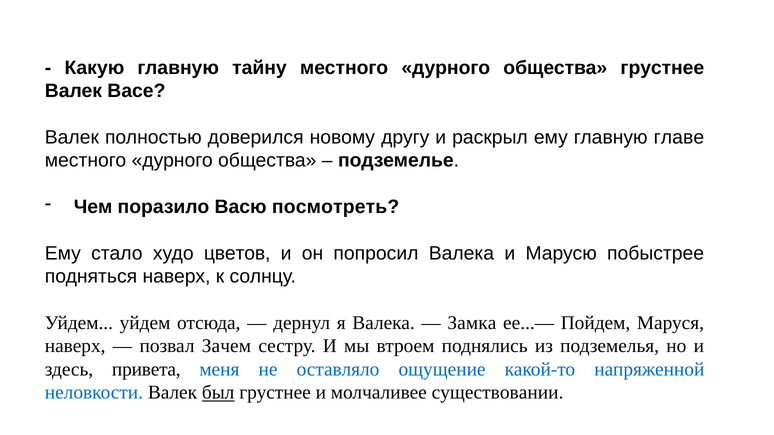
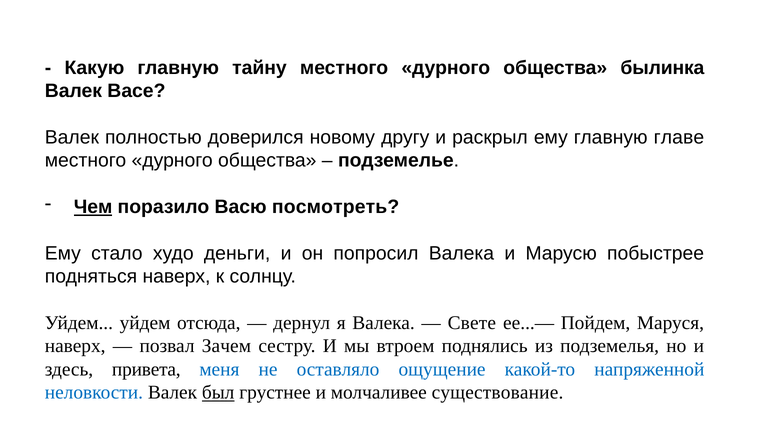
общества грустнее: грустнее -> былинка (662, 68)
Чем underline: none -> present (93, 207)
цветов: цветов -> деньги (237, 254)
Замка: Замка -> Свете (472, 323)
существовании: существовании -> существование (497, 393)
